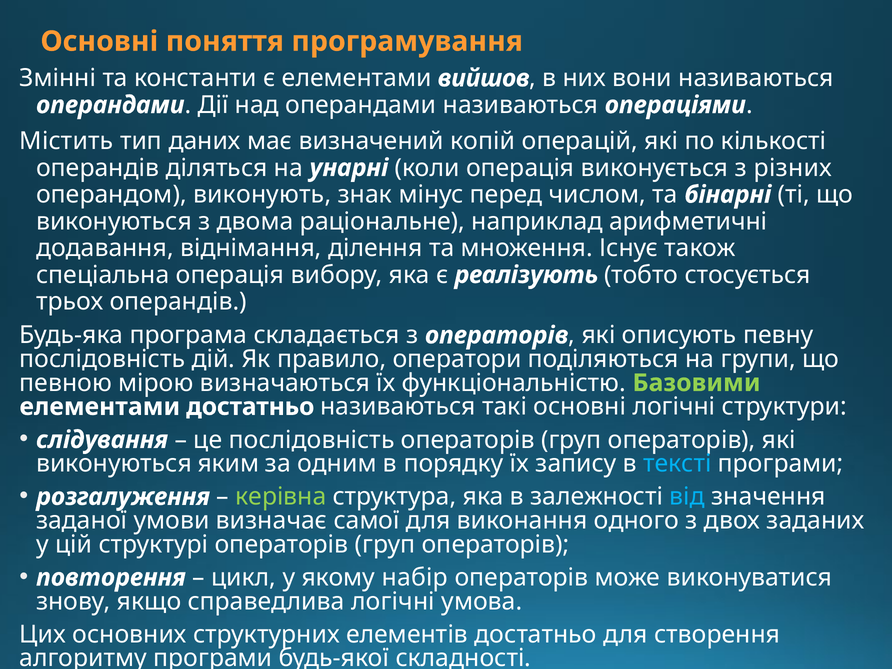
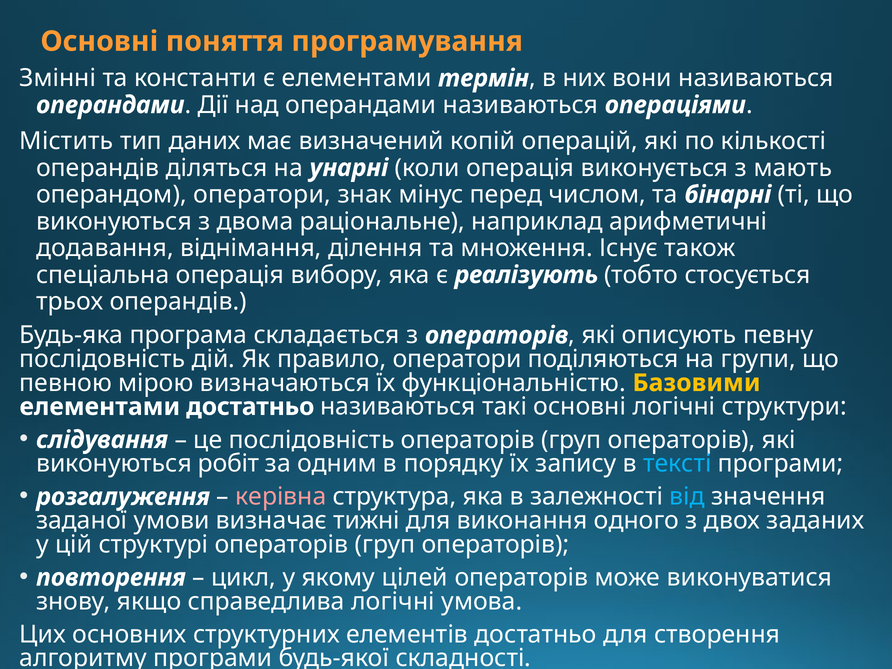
вийшов: вийшов -> термін (484, 78)
різних: різних -> мають (793, 168)
операндом виконують: виконують -> оператори (262, 195)
Базовими colour: light green -> yellow (697, 383)
яким: яким -> робіт (228, 464)
керівна colour: light green -> pink (281, 497)
самої: самої -> тижні (367, 521)
набір: набір -> цілей (415, 578)
